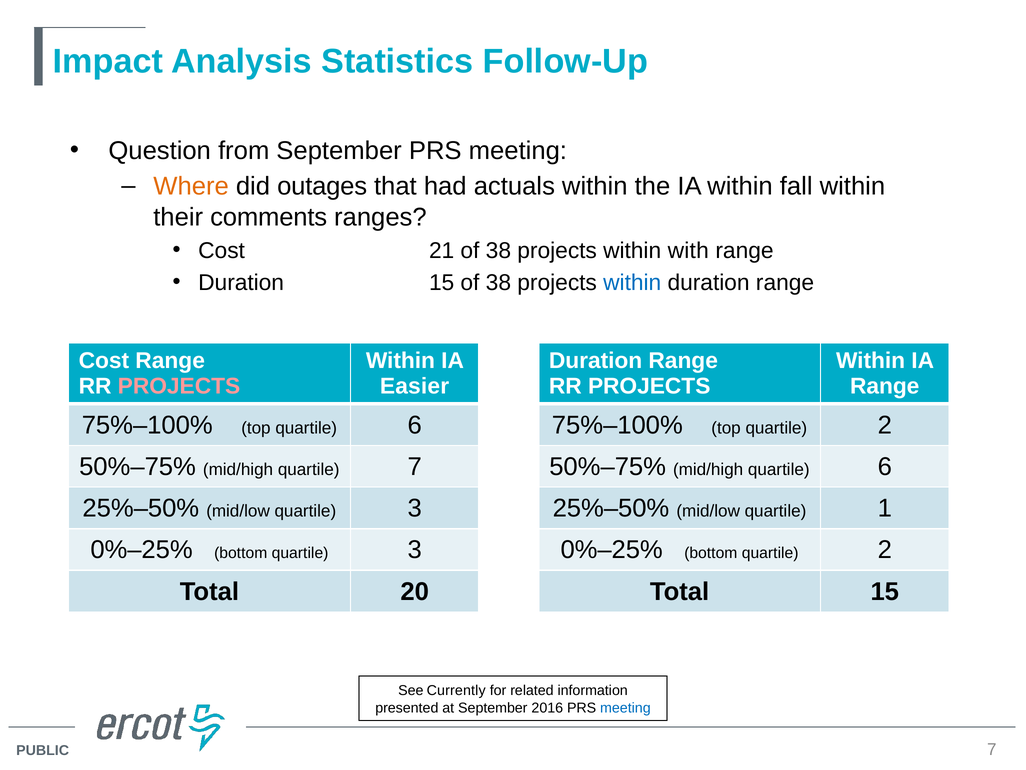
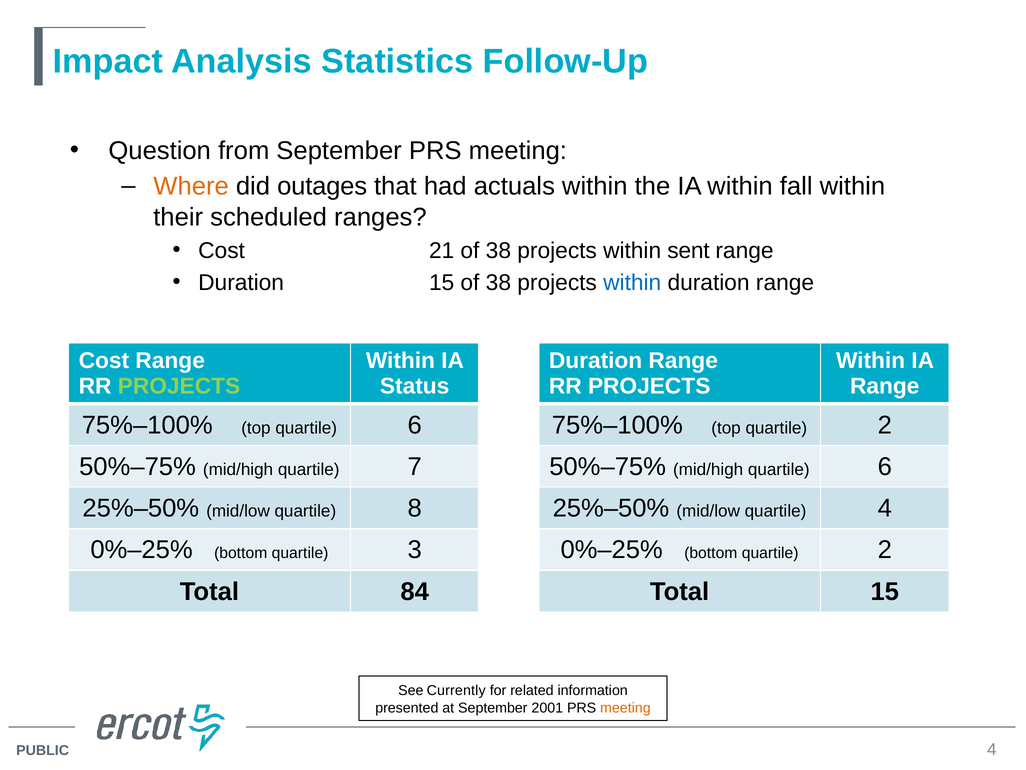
comments: comments -> scheduled (269, 217)
with: with -> sent (688, 251)
PROJECTS colour: pink -> light green (179, 386)
Easier: Easier -> Status (415, 386)
mid/low quartile 3: 3 -> 8 (415, 508)
quartile 1: 1 -> 4 (885, 508)
20: 20 -> 84 (415, 591)
2016: 2016 -> 2001 (547, 707)
meeting colour: blue -> orange (625, 707)
7: 7 -> 4 (992, 749)
